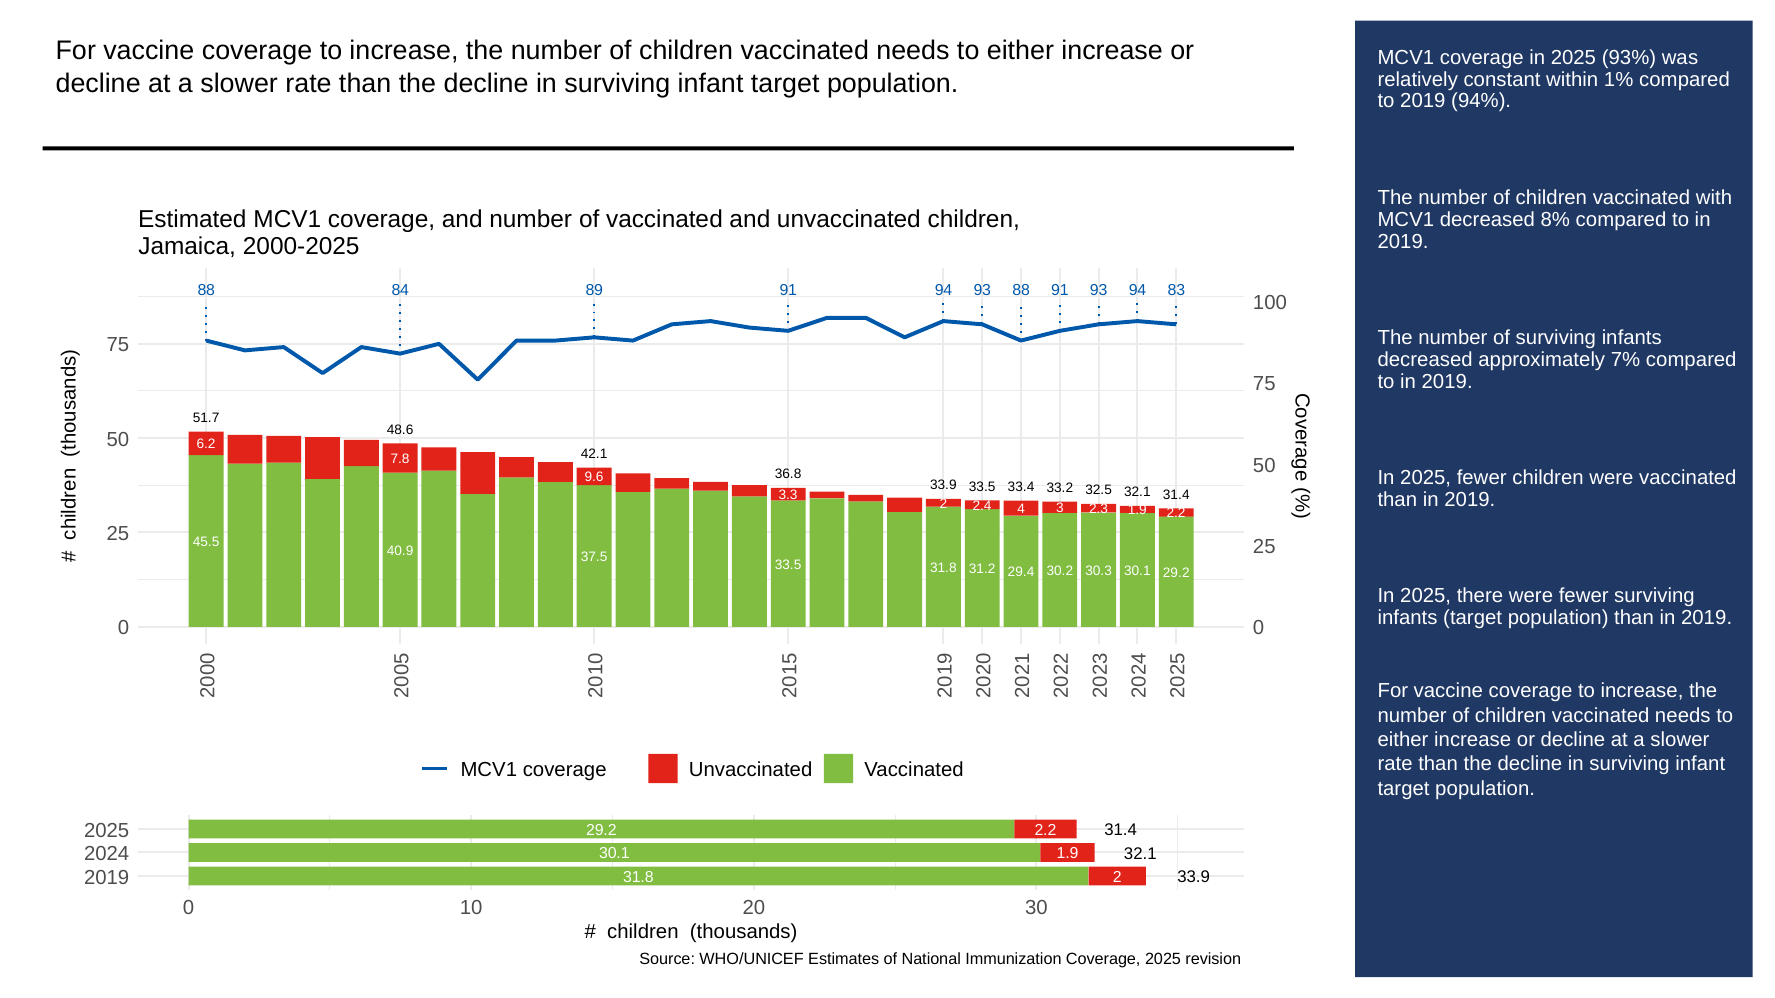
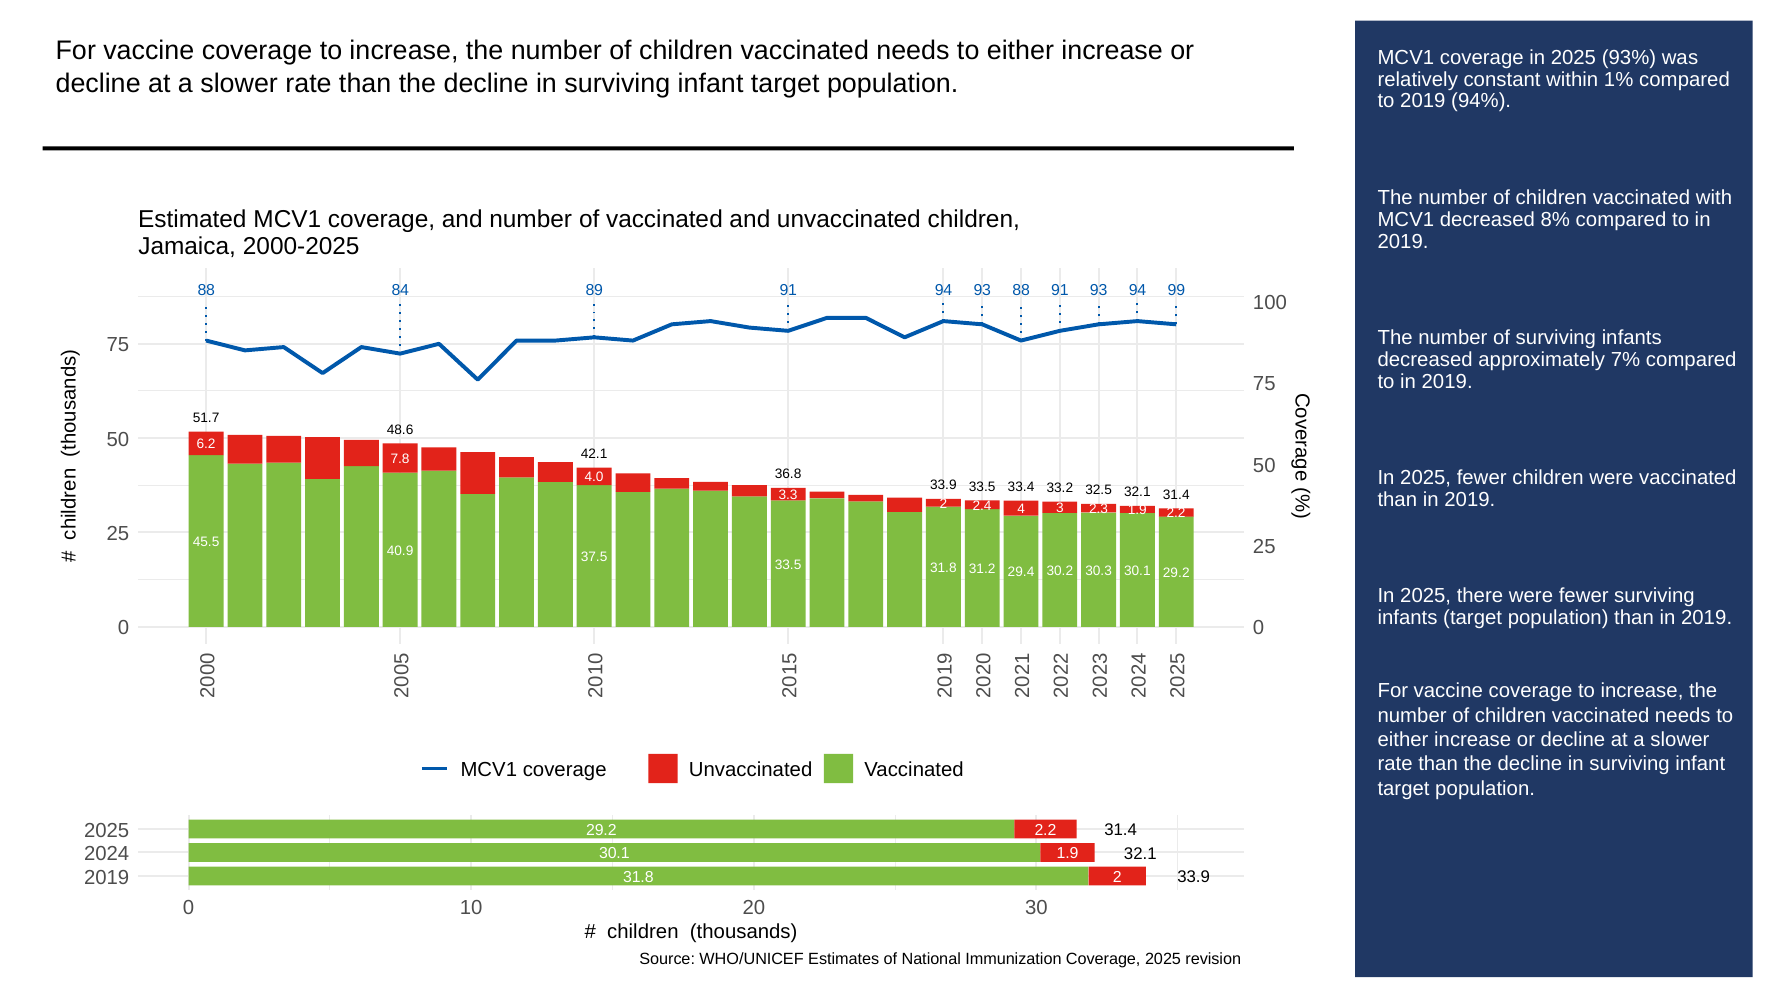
83: 83 -> 99 (1176, 291)
9.6: 9.6 -> 4.0 (594, 478)
